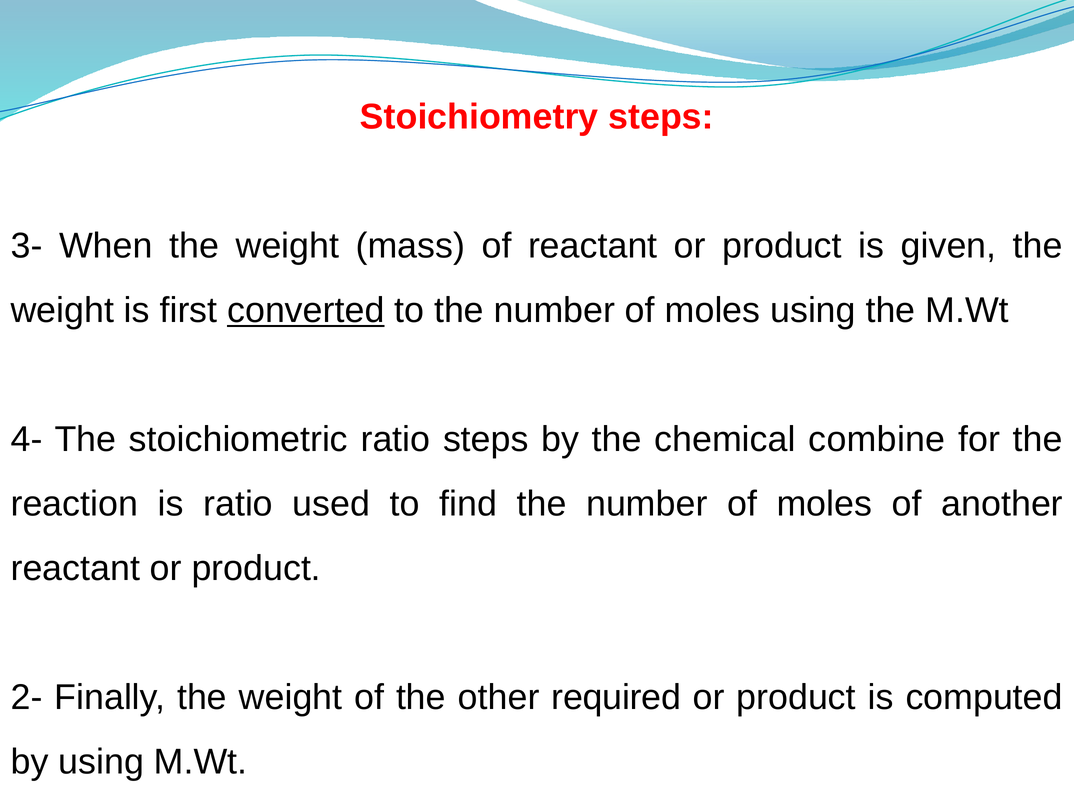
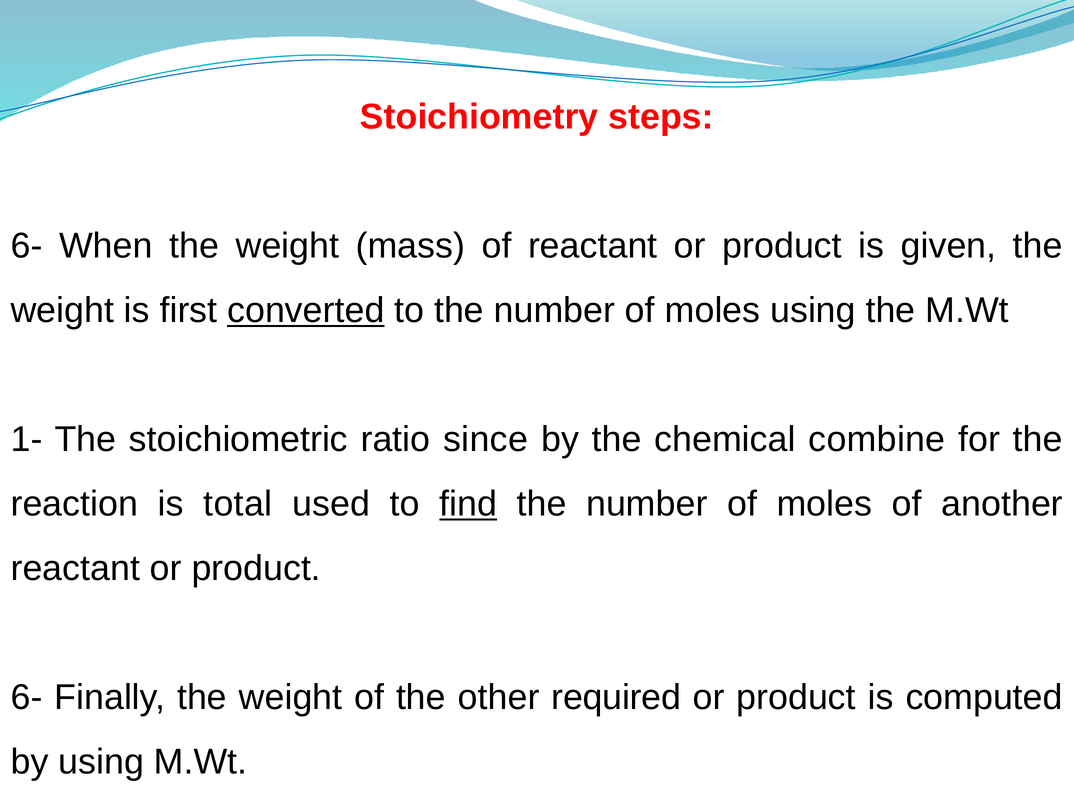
3-: 3- -> 6- (27, 246)
4-: 4- -> 1- (27, 439)
ratio steps: steps -> since (486, 439)
is ratio: ratio -> total (238, 504)
find underline: none -> present (468, 504)
2-: 2- -> 6- (27, 697)
